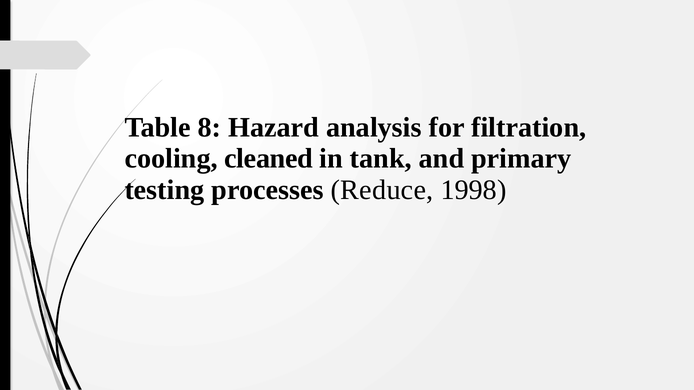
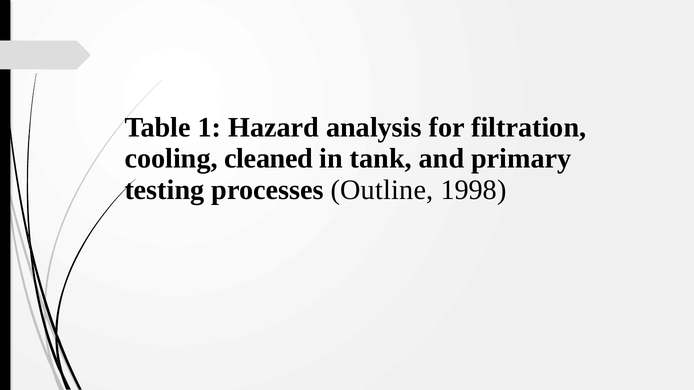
8: 8 -> 1 (210, 128)
Reduce: Reduce -> Outline (382, 190)
